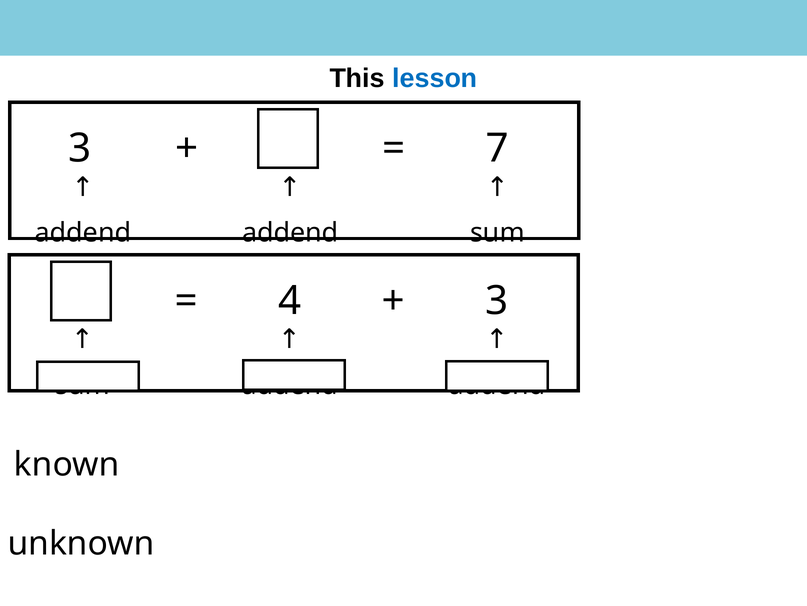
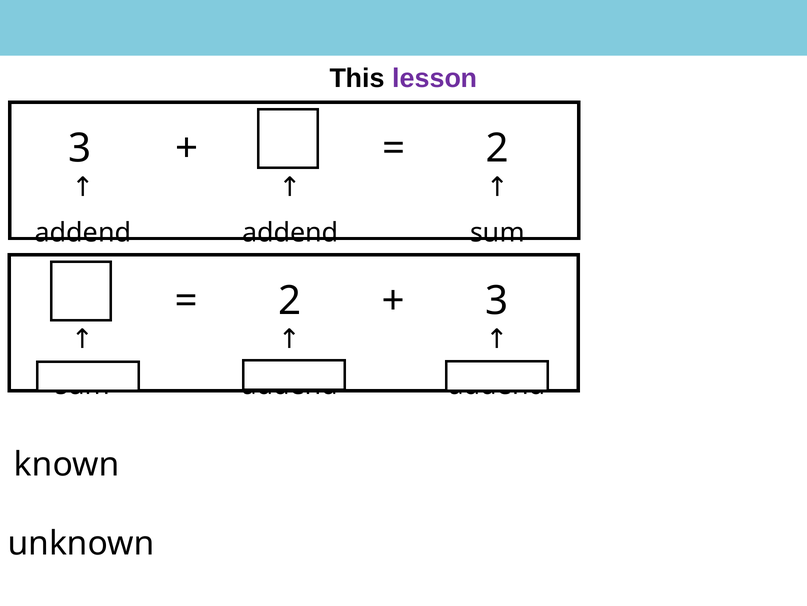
lesson colour: blue -> purple (435, 78)
7: 7 -> 2 (497, 148)
4: 4 -> 2 (290, 301)
